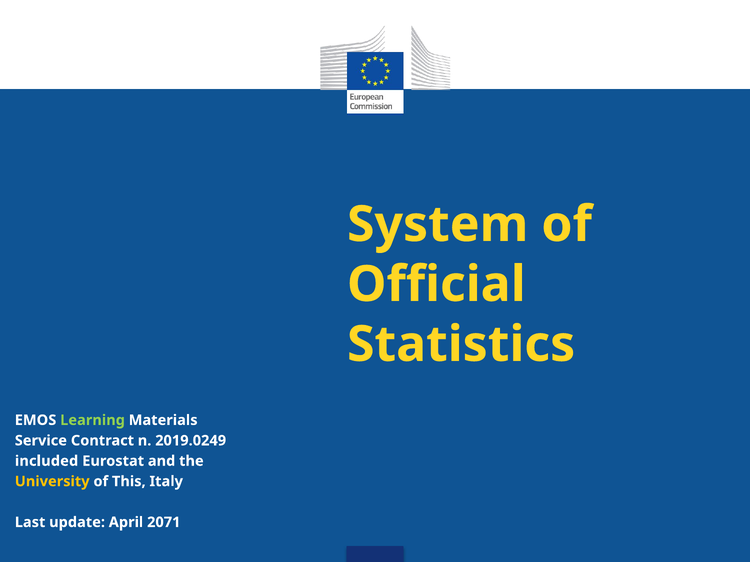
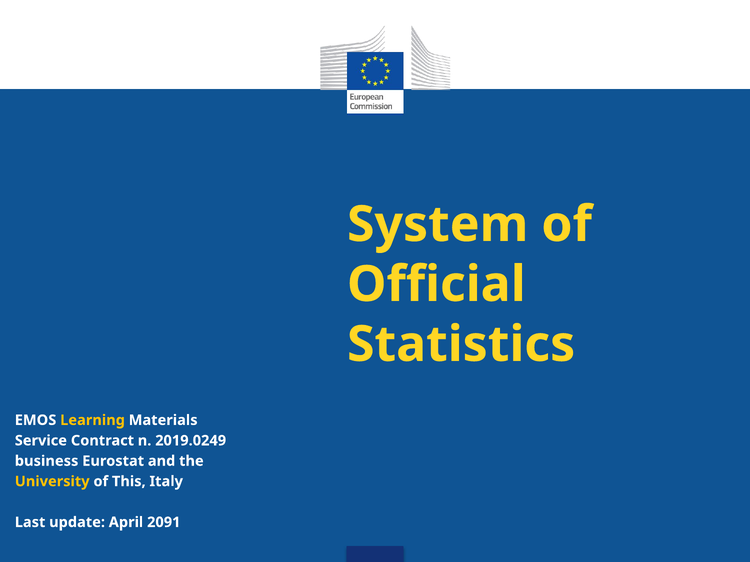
Learning colour: light green -> yellow (93, 421)
included: included -> business (47, 461)
2071: 2071 -> 2091 (164, 523)
